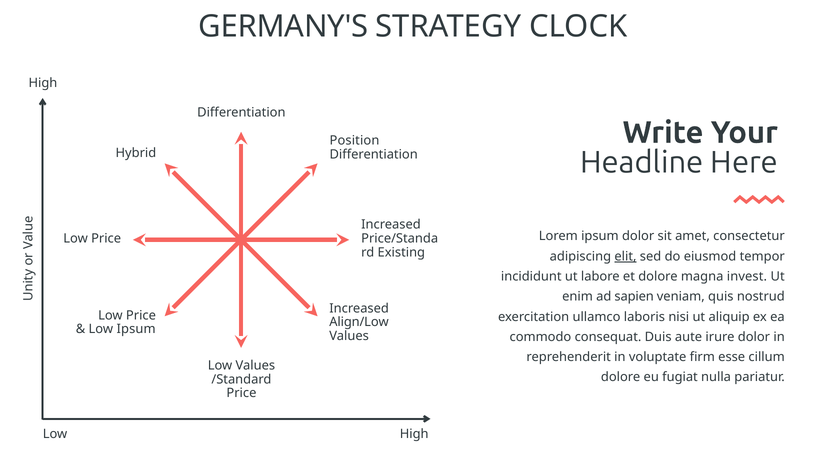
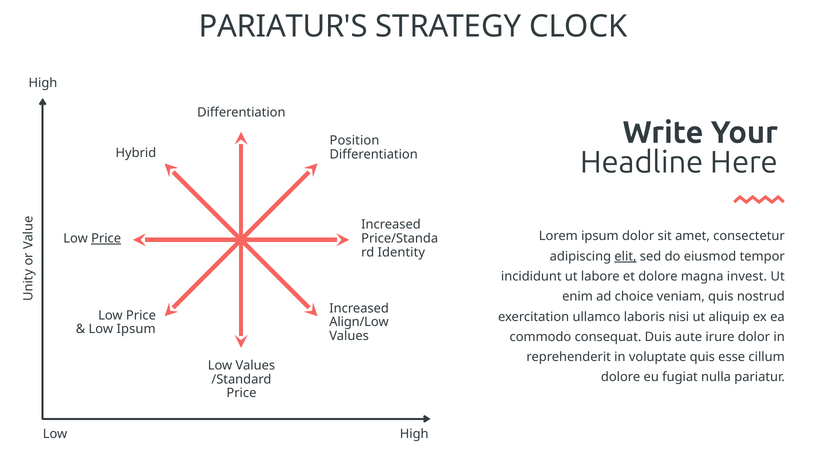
GERMANY'S: GERMANY'S -> PARIATUR'S (283, 26)
Price underline: none -> present (106, 239)
Existing: Existing -> Identity (401, 253)
sapien: sapien -> choice (634, 297)
voluptate firm: firm -> quis (702, 357)
